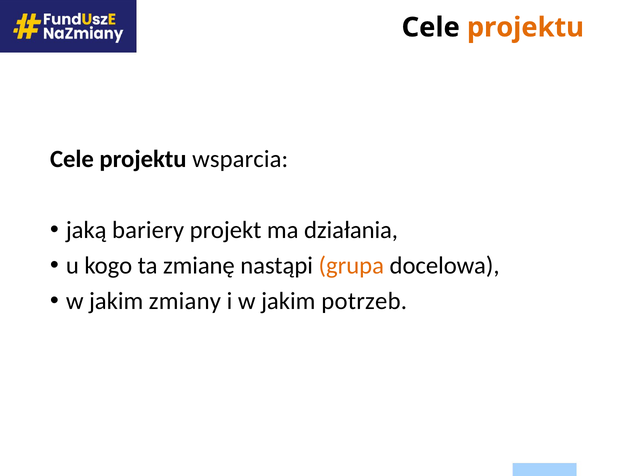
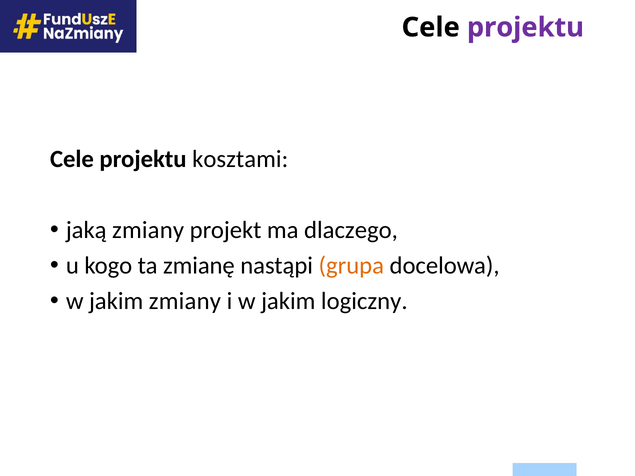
projektu colour: orange -> purple (525, 27)
wsparcia: wsparcia -> kosztami (240, 159)
jaką bariery: bariery -> zmiany (148, 230)
działania: działania -> dlaczego (351, 230)
potrzeb: potrzeb -> logiczny (364, 301)
